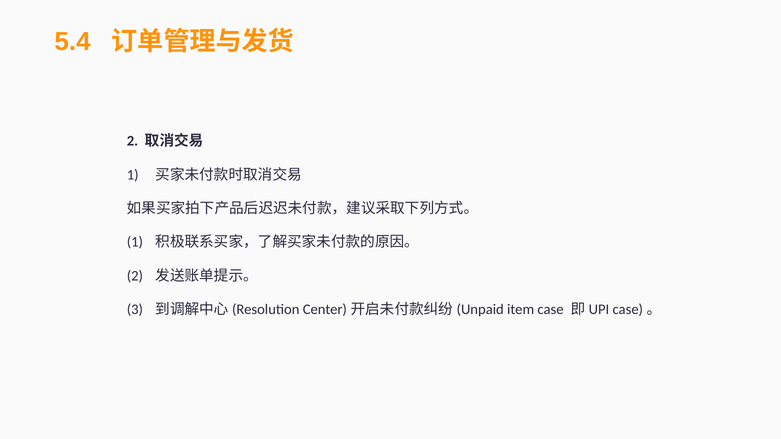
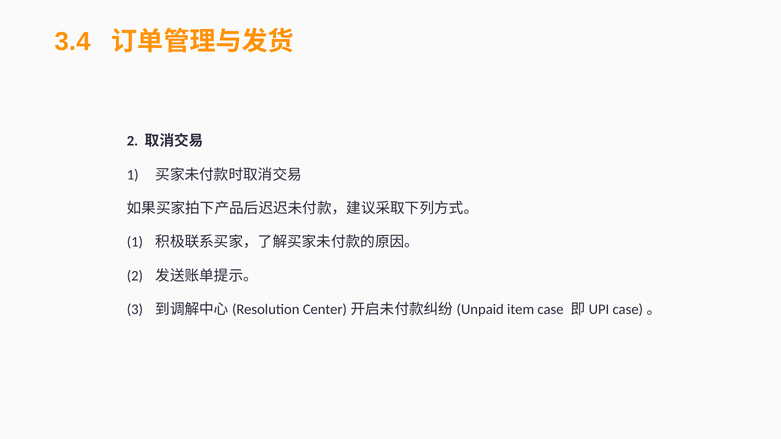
5.4: 5.4 -> 3.4 (73, 42)
